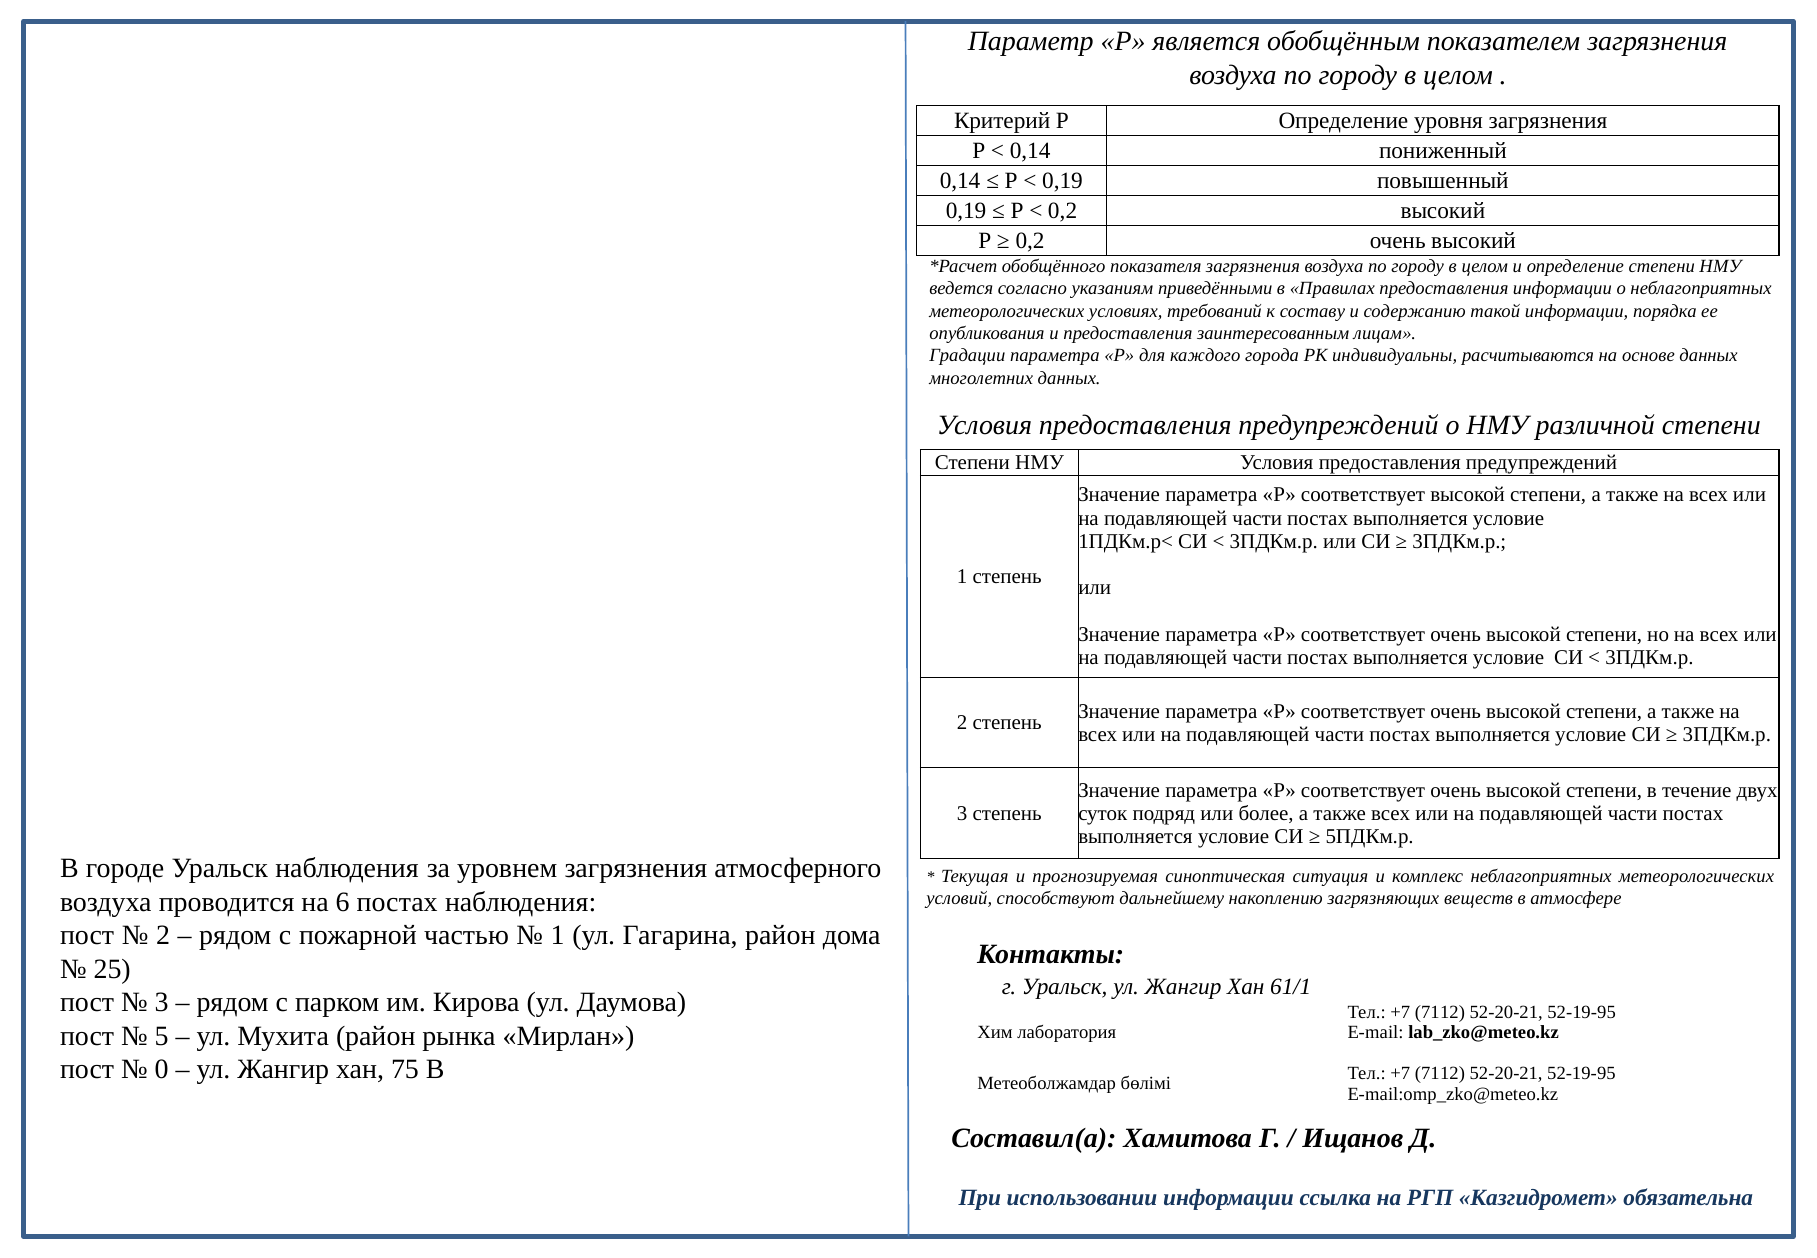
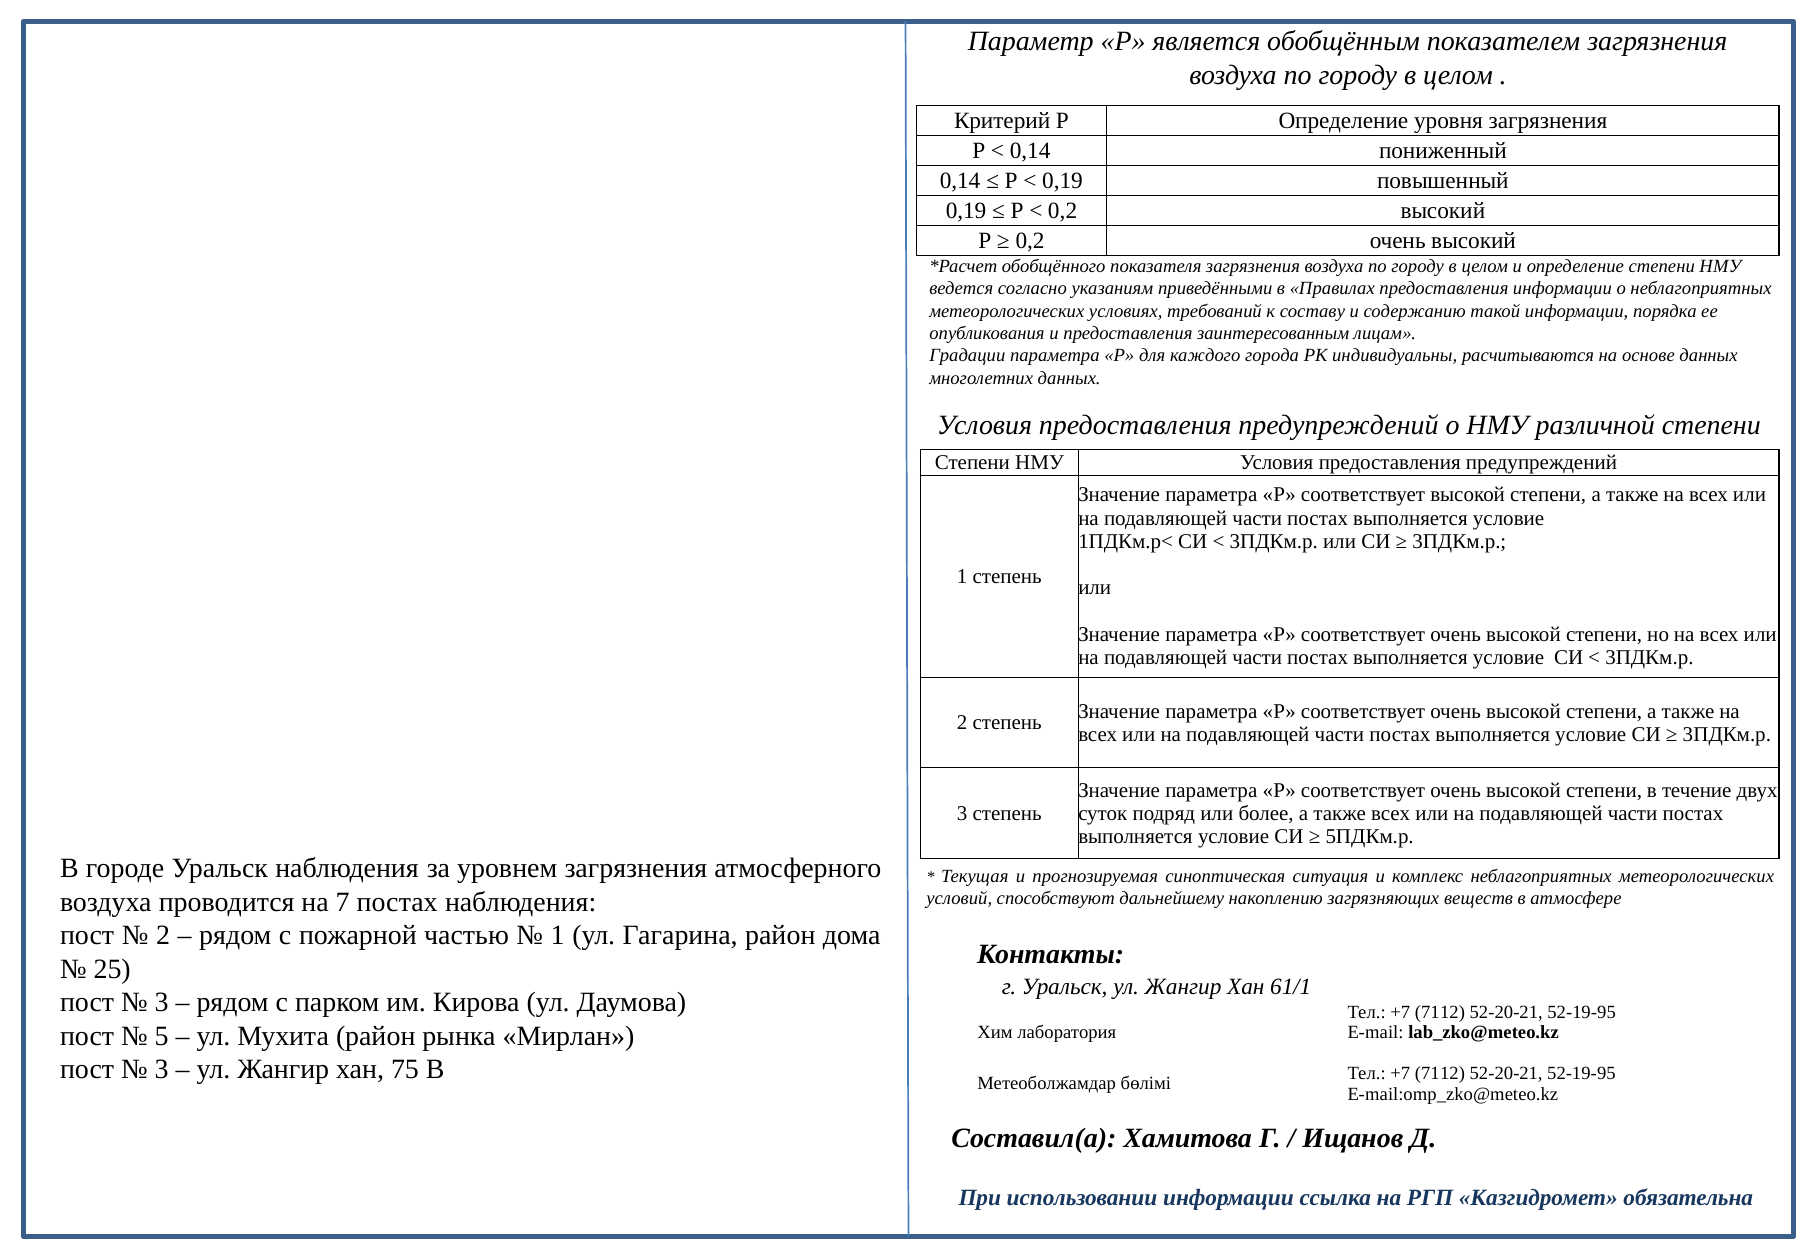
6: 6 -> 7 (343, 902)
0: 0 -> 3 (162, 1070)
